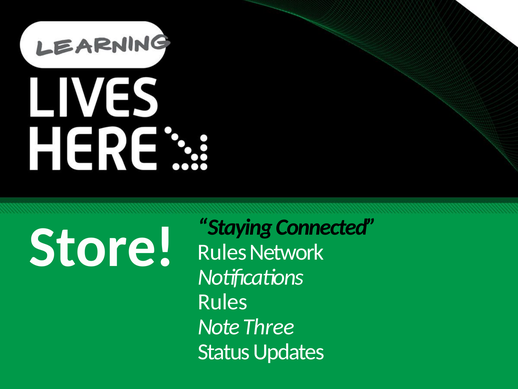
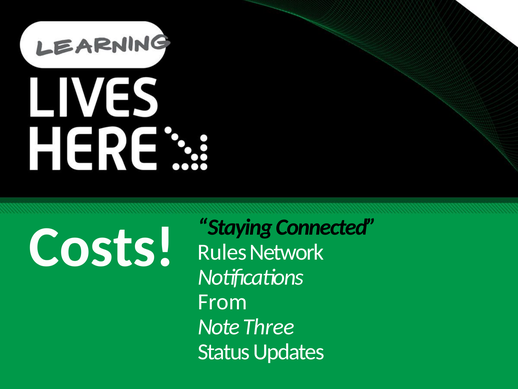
Store: Store -> Costs (102, 247)
Rules: Rules -> From (223, 302)
